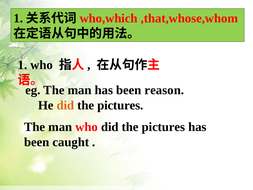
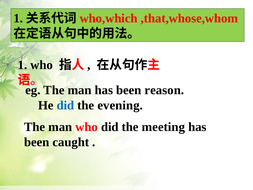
did colour: orange -> blue (65, 105)
pictures: pictures -> evening (120, 105)
who did the pictures: pictures -> meeting (163, 127)
